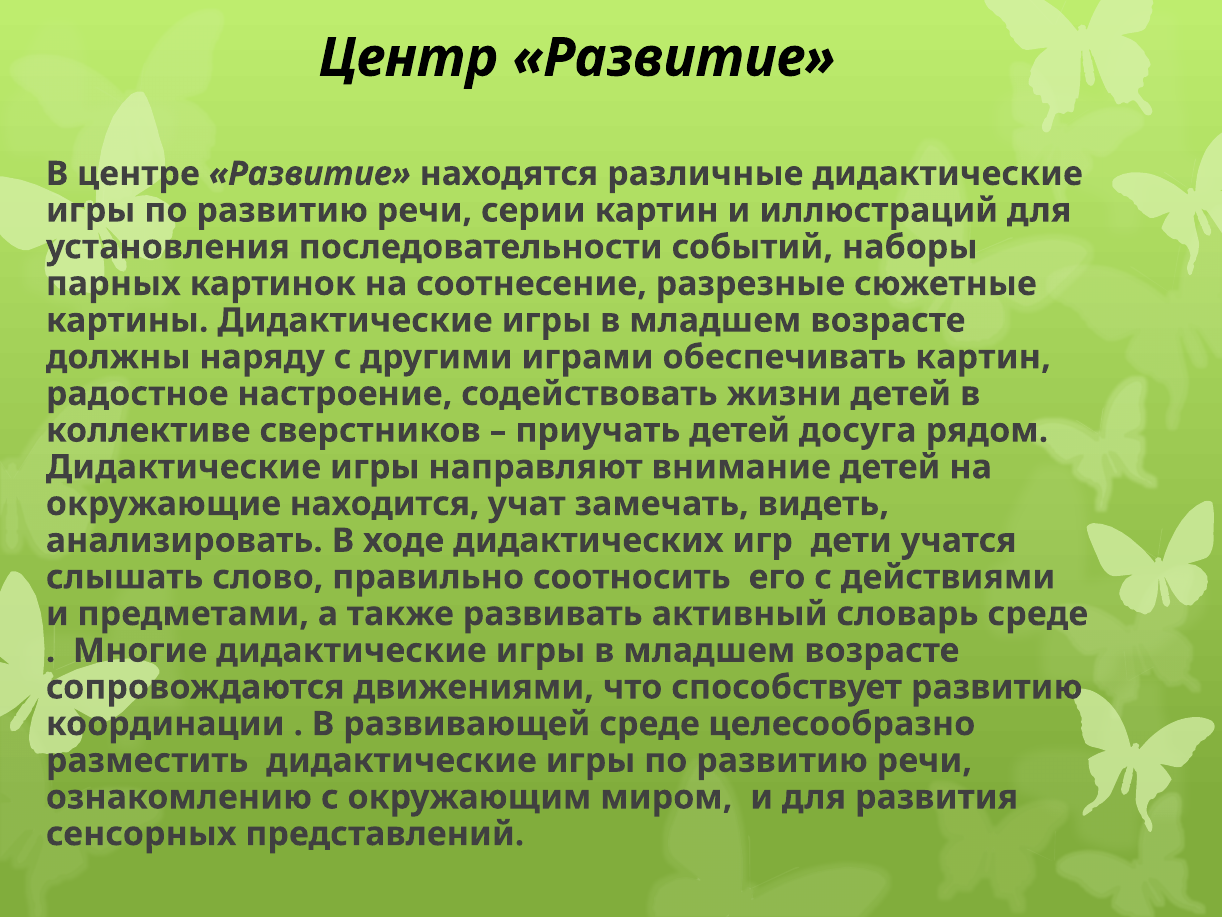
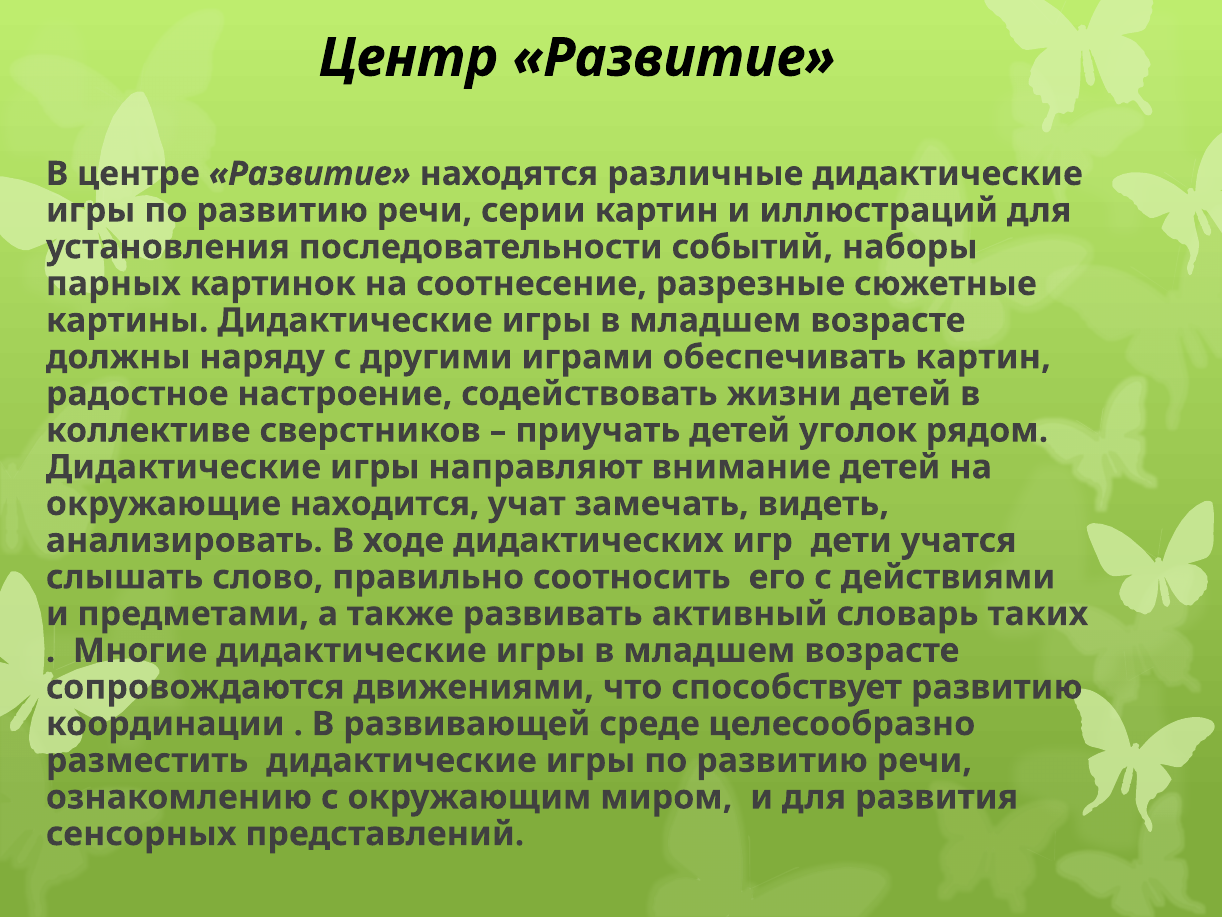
досуга: досуга -> уголок (858, 430)
словарь среде: среде -> таких (1038, 614)
